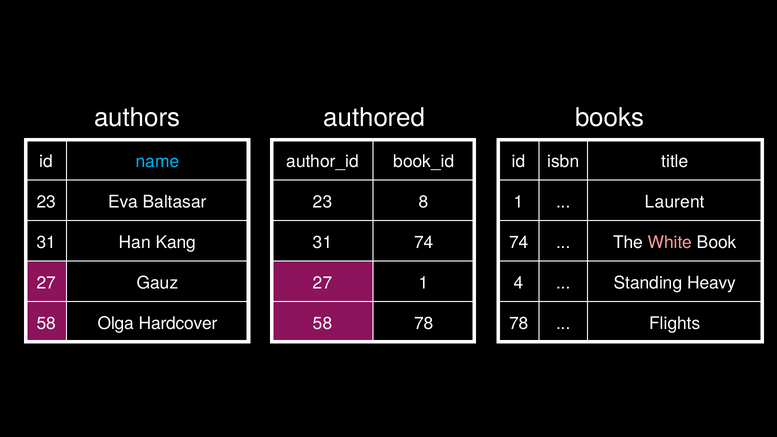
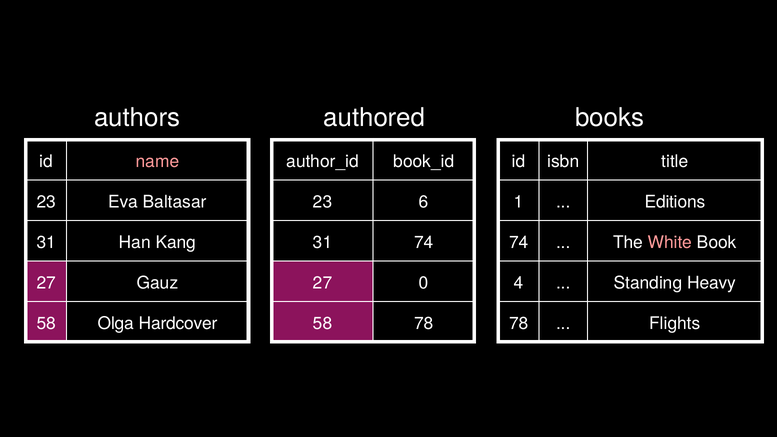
name colour: light blue -> pink (158, 162)
8: 8 -> 6 (424, 202)
Laurent: Laurent -> Editions (675, 202)
27 1: 1 -> 0 (424, 283)
